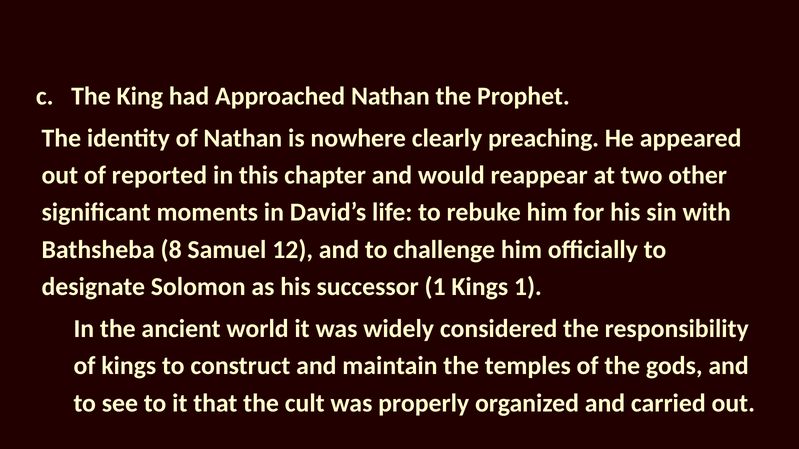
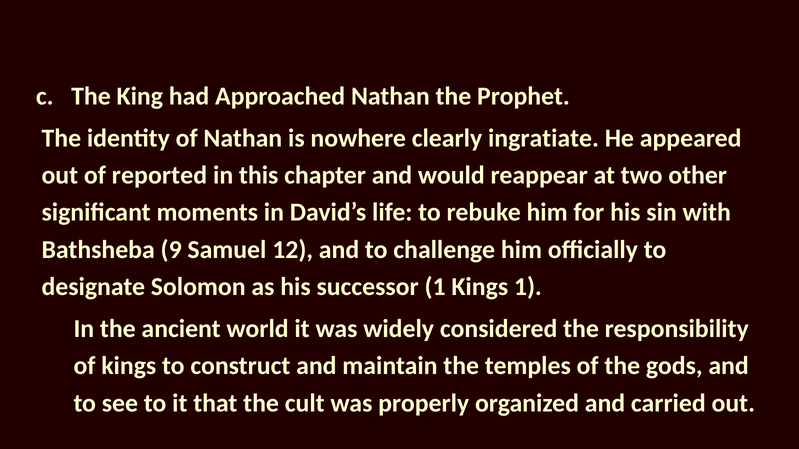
preaching: preaching -> ingratiate (543, 138)
8: 8 -> 9 (171, 250)
